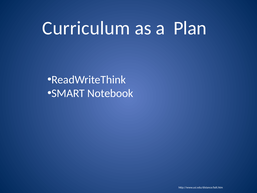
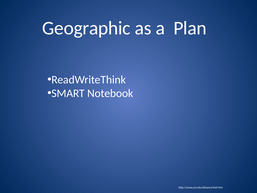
Curriculum: Curriculum -> Geographic (86, 28)
